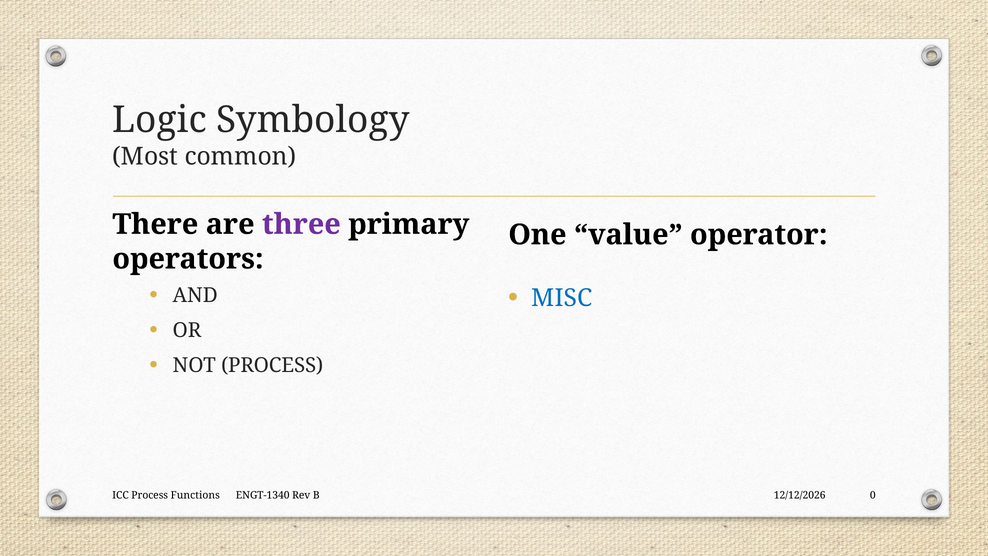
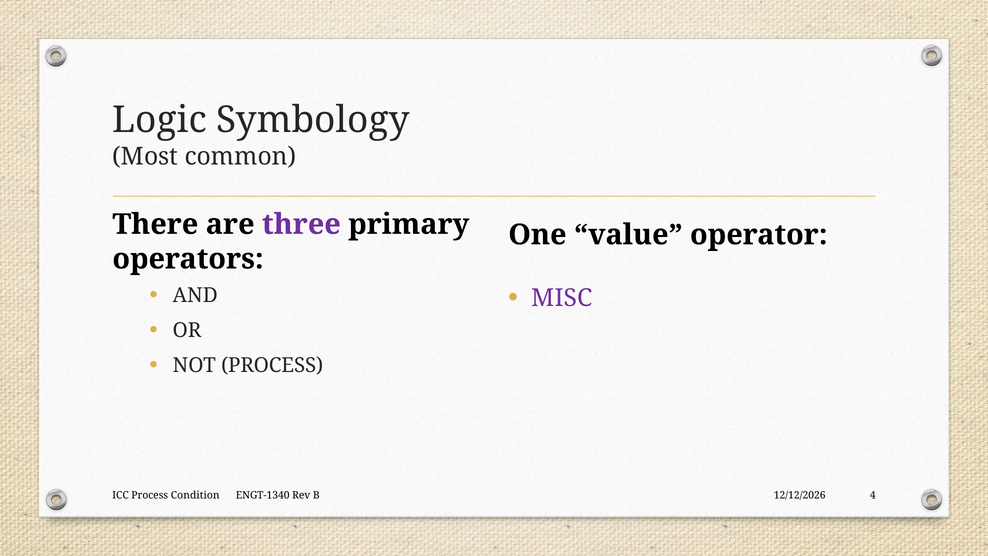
MISC colour: blue -> purple (562, 298)
Functions: Functions -> Condition (195, 495)
0: 0 -> 4 (873, 495)
